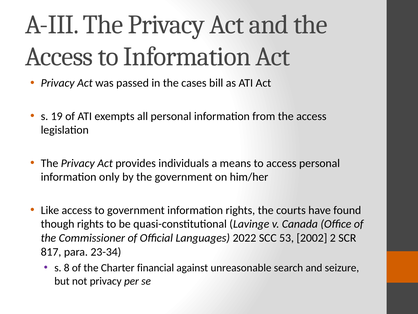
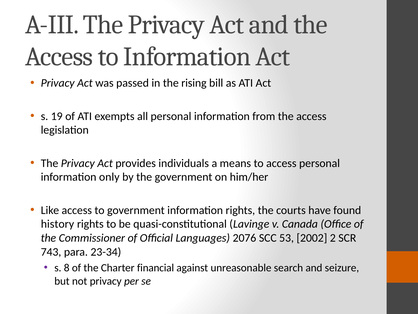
cases: cases -> rising (194, 83)
though: though -> history (58, 224)
2022: 2022 -> 2076 (244, 238)
817: 817 -> 743 (51, 252)
